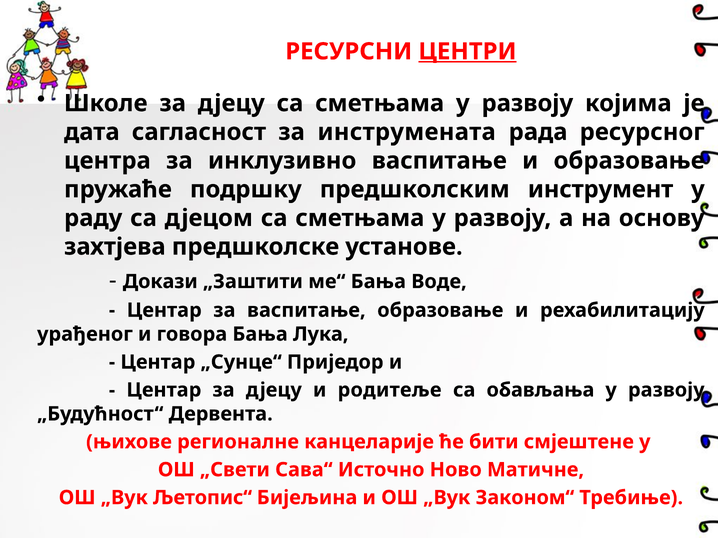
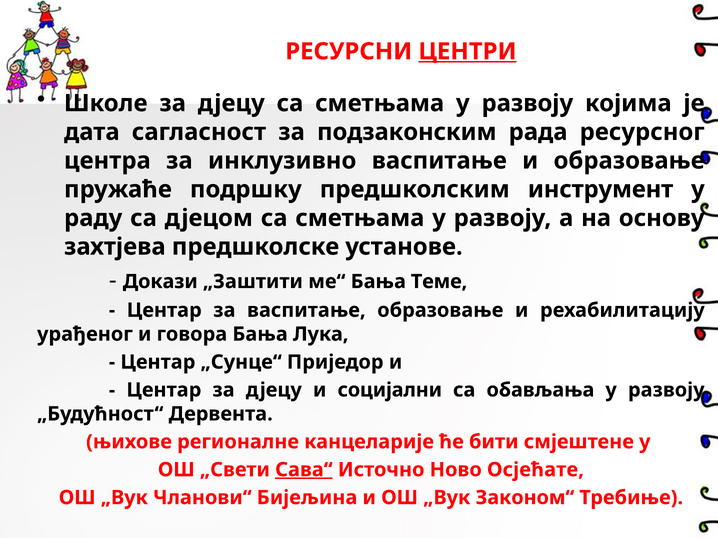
инструмената: инструмената -> подзаконским (407, 132)
Воде: Воде -> Теме (439, 282)
родитеље: родитеље -> социјални (390, 390)
Сава“ underline: none -> present (304, 470)
Матичне: Матичне -> Осјећате (535, 470)
Љетопис“: Љетопис“ -> Чланови“ (202, 498)
